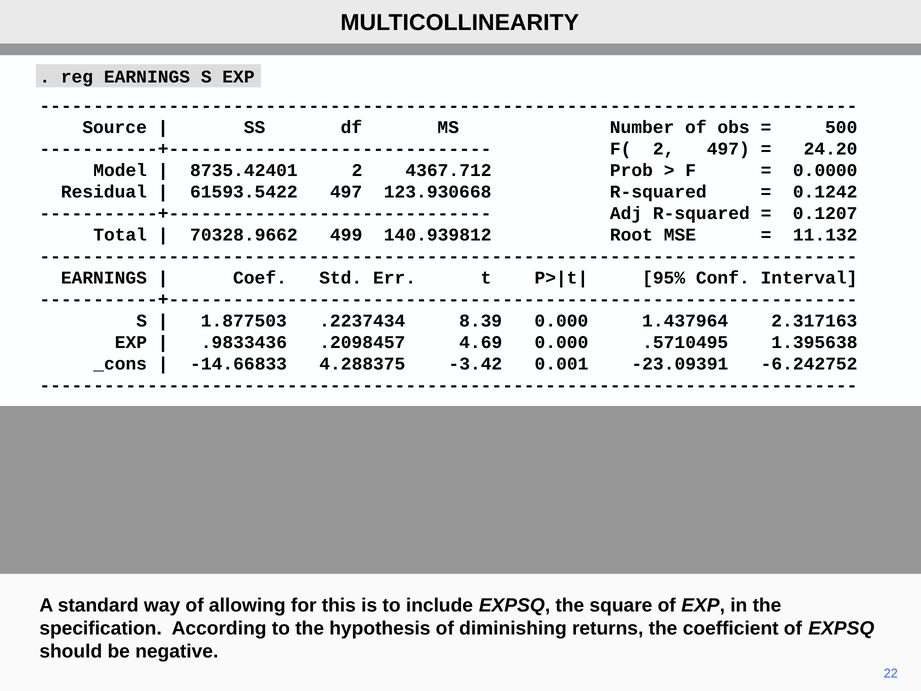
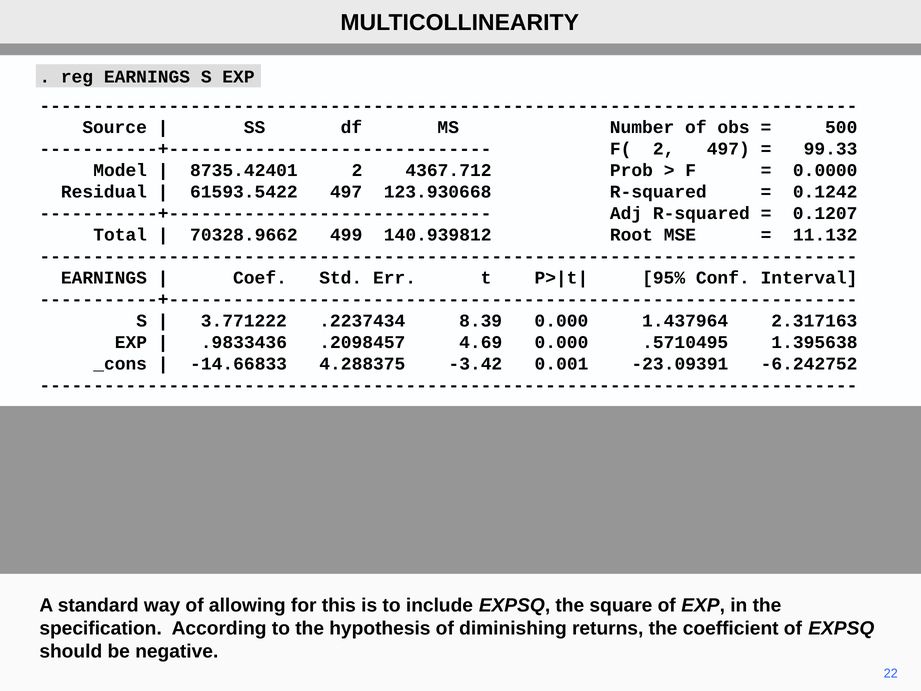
24.20: 24.20 -> 99.33 (831, 149)
1.877503: 1.877503 -> 3.771222 (244, 321)
